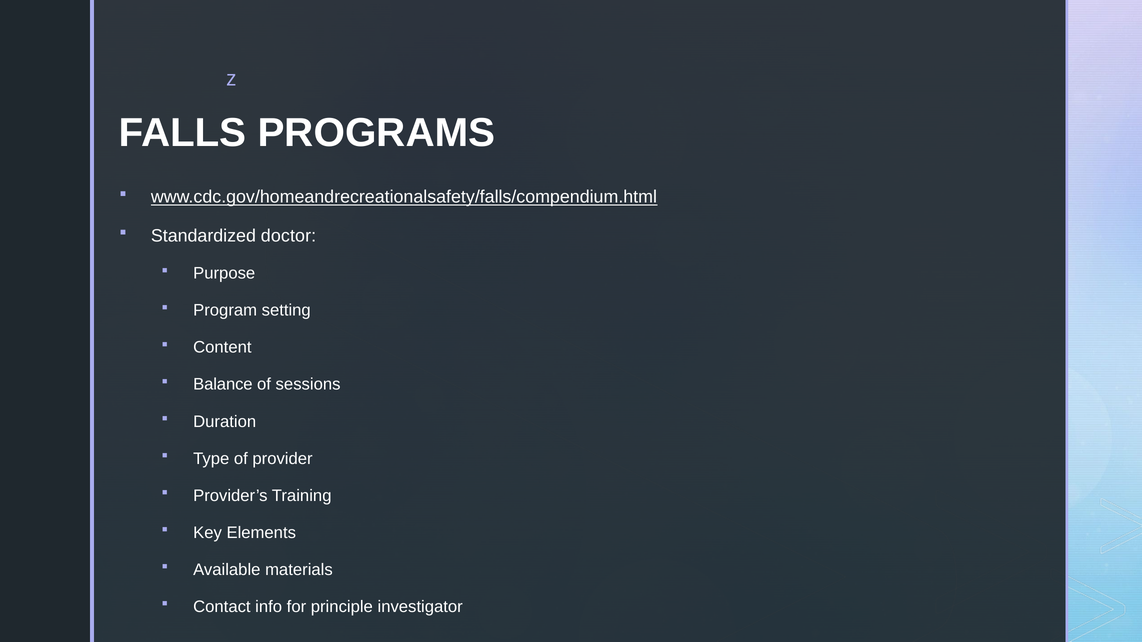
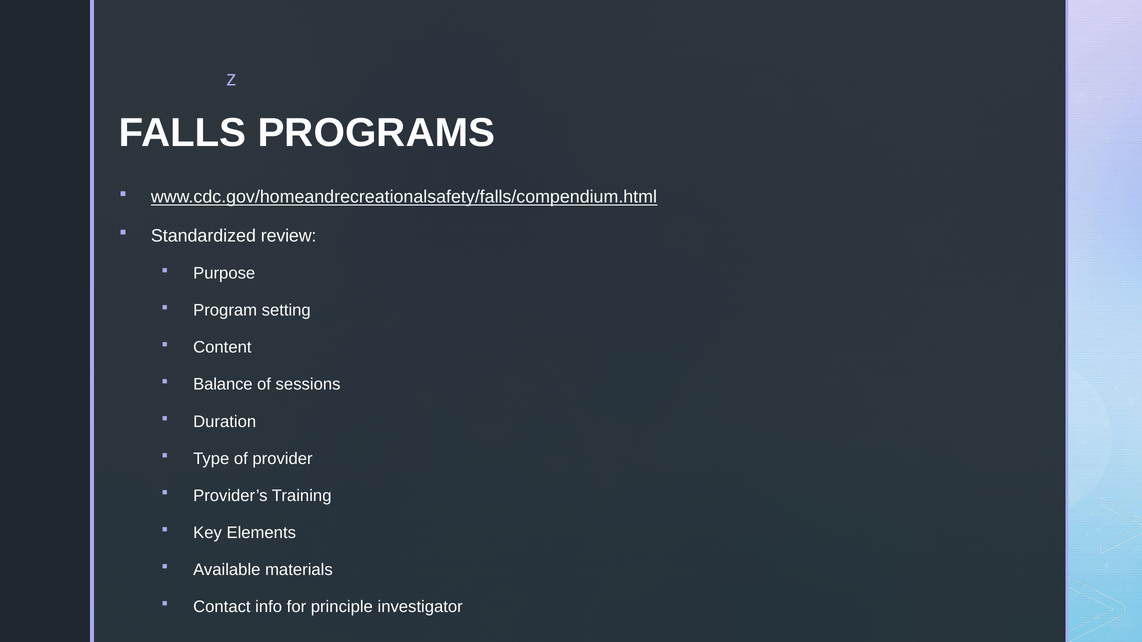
doctor: doctor -> review (289, 236)
